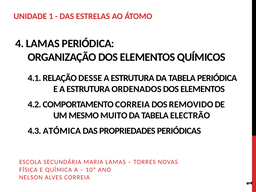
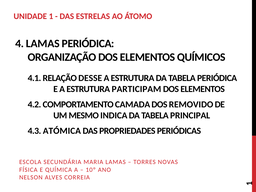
ORDENADOS: ORDENADOS -> PARTICIPAM (136, 89)
COMPORTAMENTO CORREIA: CORREIA -> CAMADA (133, 104)
MUITO: MUITO -> INDICA (114, 116)
ELECTRÃO: ELECTRÃO -> PRINCIPAL (190, 116)
